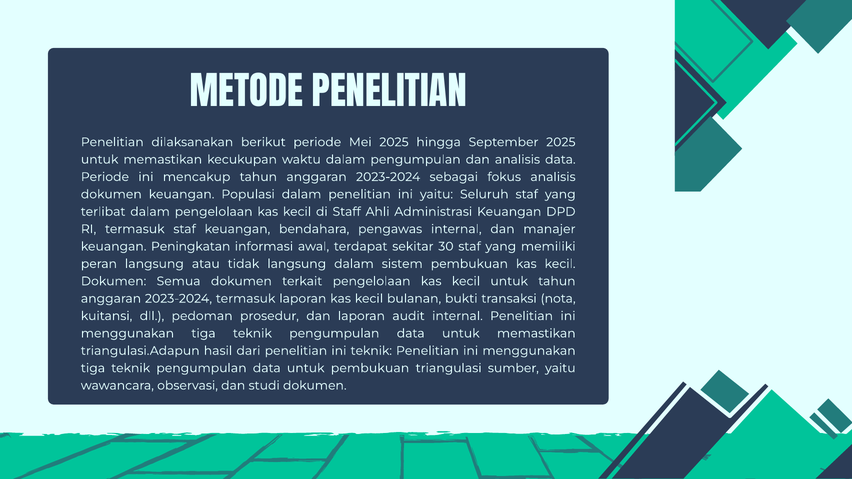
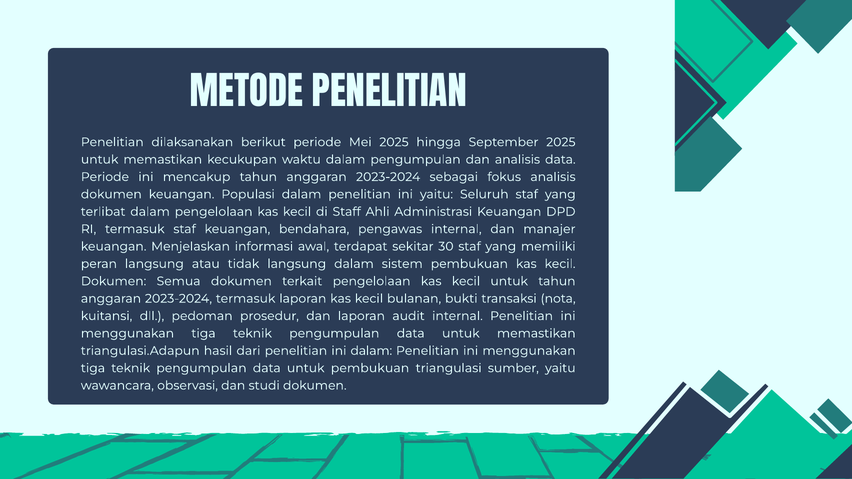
Peningkatan: Peningkatan -> Menjelaskan (191, 247)
ini teknik: teknik -> dalam (371, 351)
